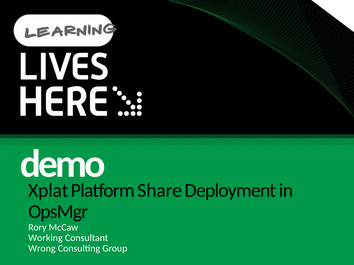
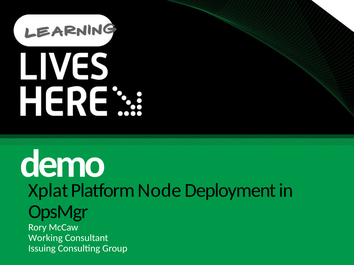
Share: Share -> Node (160, 191)
Wrong: Wrong -> Issuing (42, 249)
